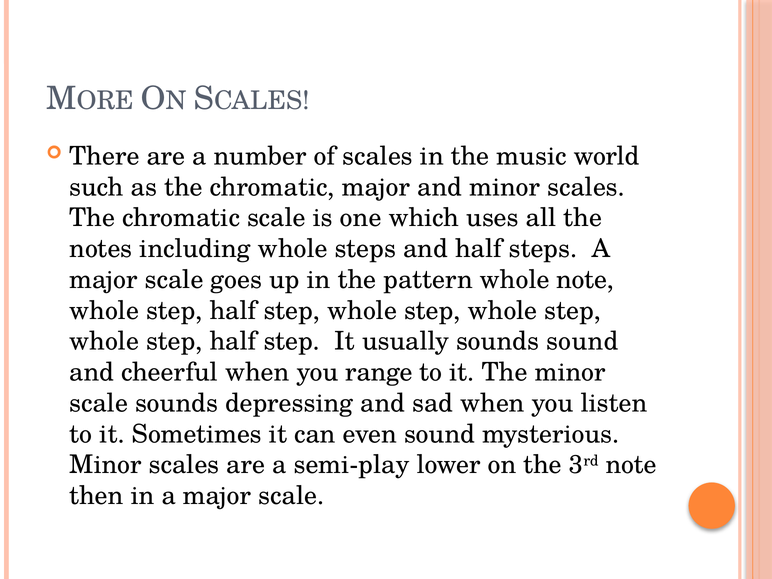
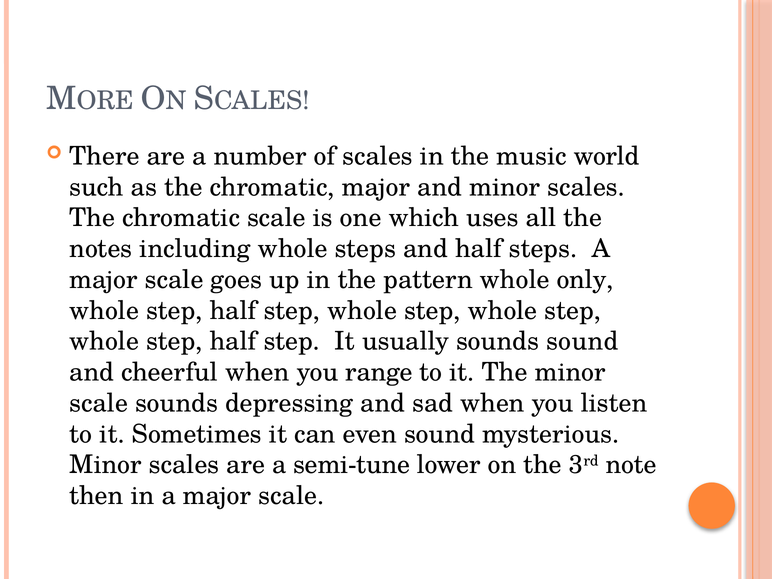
whole note: note -> only (585, 280)
semi-play: semi-play -> semi-tune (352, 465)
